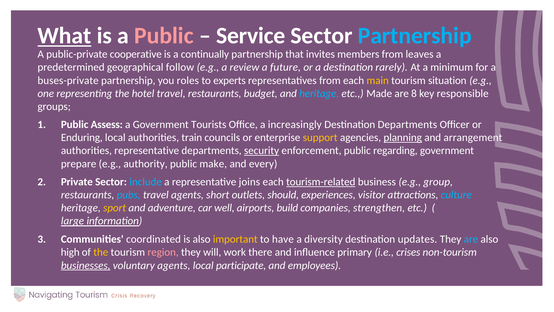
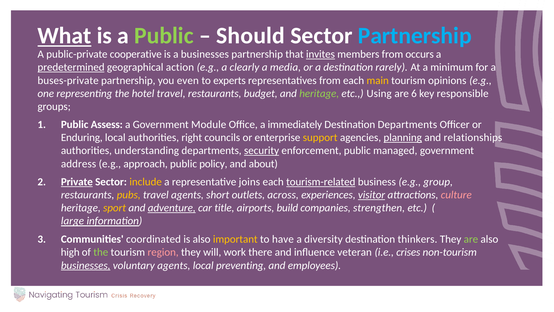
Public colour: pink -> light green (164, 36)
Service: Service -> Should (251, 36)
a continually: continually -> businesses (205, 54)
invites underline: none -> present (320, 54)
leaves: leaves -> occurs (420, 54)
predetermined underline: none -> present (71, 67)
follow: follow -> action (180, 67)
review: review -> clearly (244, 67)
future: future -> media (285, 67)
roles: roles -> even (188, 80)
situation: situation -> opinions (447, 80)
heritage colour: light blue -> light green (319, 93)
Made: Made -> Using (379, 93)
8: 8 -> 6 (414, 93)
Tourists: Tourists -> Module (209, 124)
increasingly: increasingly -> immediately (295, 124)
train: train -> right (192, 138)
arrangement: arrangement -> relationships (473, 138)
authorities representative: representative -> understanding (147, 151)
regarding: regarding -> managed (395, 151)
prepare: prepare -> address (79, 164)
authority: authority -> approach (146, 164)
make: make -> policy (213, 164)
every: every -> about (263, 164)
Private underline: none -> present (77, 182)
include colour: light blue -> yellow (146, 182)
pubs colour: light blue -> yellow (129, 195)
should: should -> across (283, 195)
visitor underline: none -> present (372, 195)
culture colour: light blue -> pink (456, 195)
adventure underline: none -> present (172, 208)
well: well -> title (224, 208)
updates: updates -> thinkers (417, 239)
are colour: light blue -> light green (471, 239)
the colour: yellow -> light green (101, 252)
primary: primary -> veteran (355, 252)
participate: participate -> preventing (241, 265)
